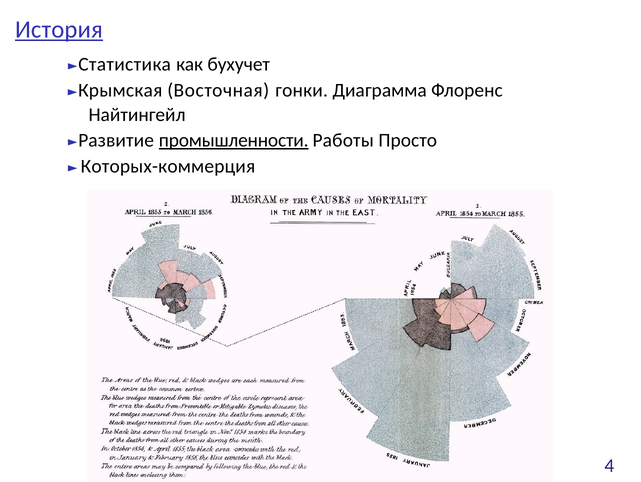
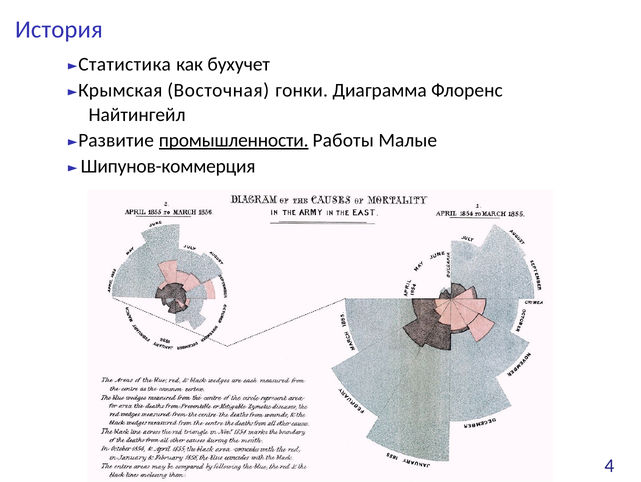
История underline: present -> none (59, 29)
Просто: Просто -> Малые (408, 140)
Которых-коммерция: Которых-коммерция -> Шипунов-коммерция (168, 166)
